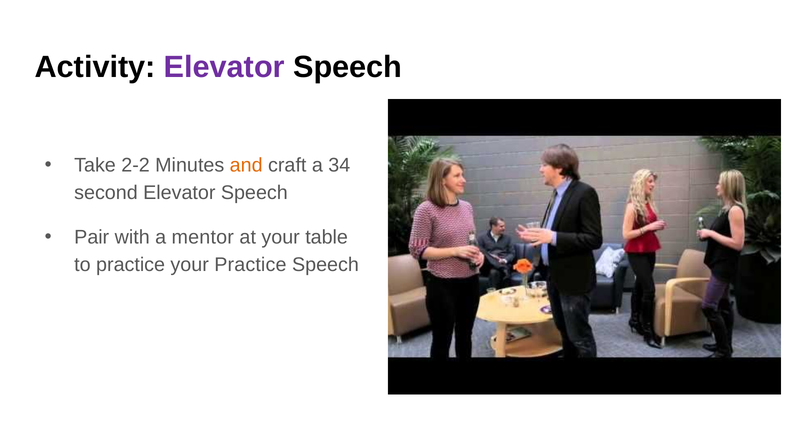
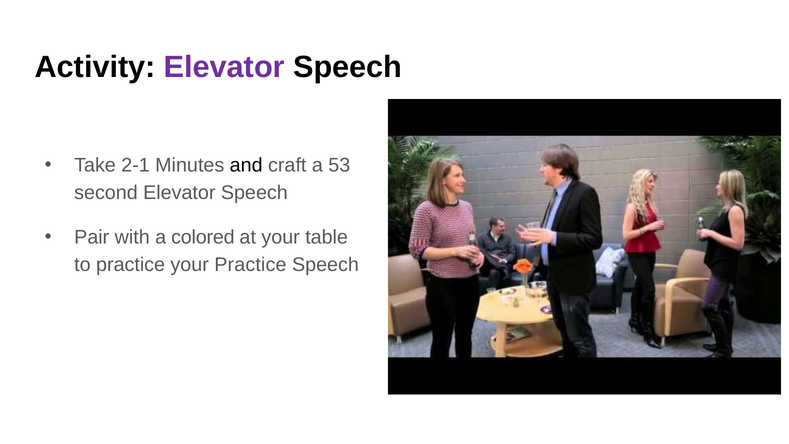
2-2: 2-2 -> 2-1 (136, 165)
and colour: orange -> black (246, 165)
34: 34 -> 53 (339, 165)
mentor: mentor -> colored (203, 237)
